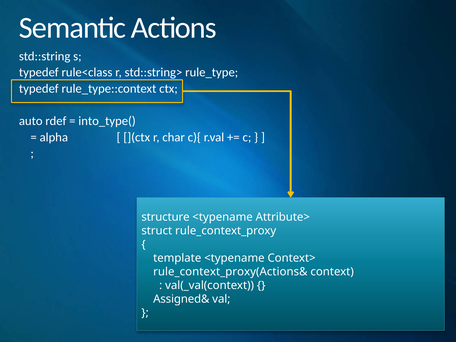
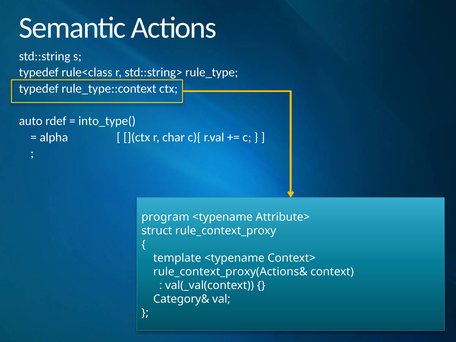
structure: structure -> program (165, 217)
Assigned&: Assigned& -> Category& (181, 299)
